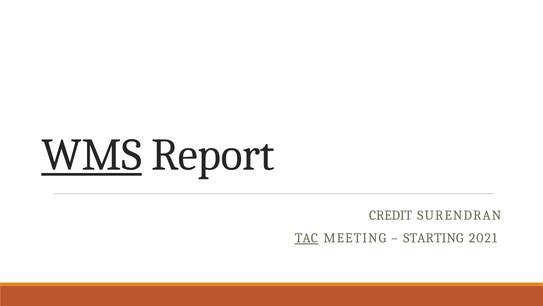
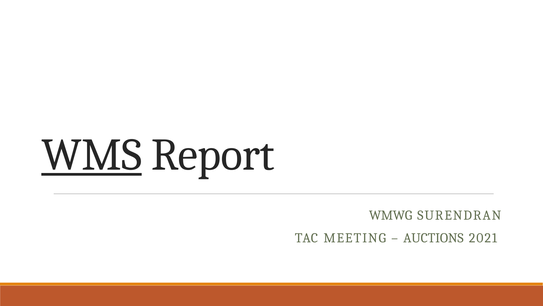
CREDIT: CREDIT -> WMWG (391, 215)
TAC underline: present -> none (306, 238)
STARTING: STARTING -> AUCTIONS (433, 238)
